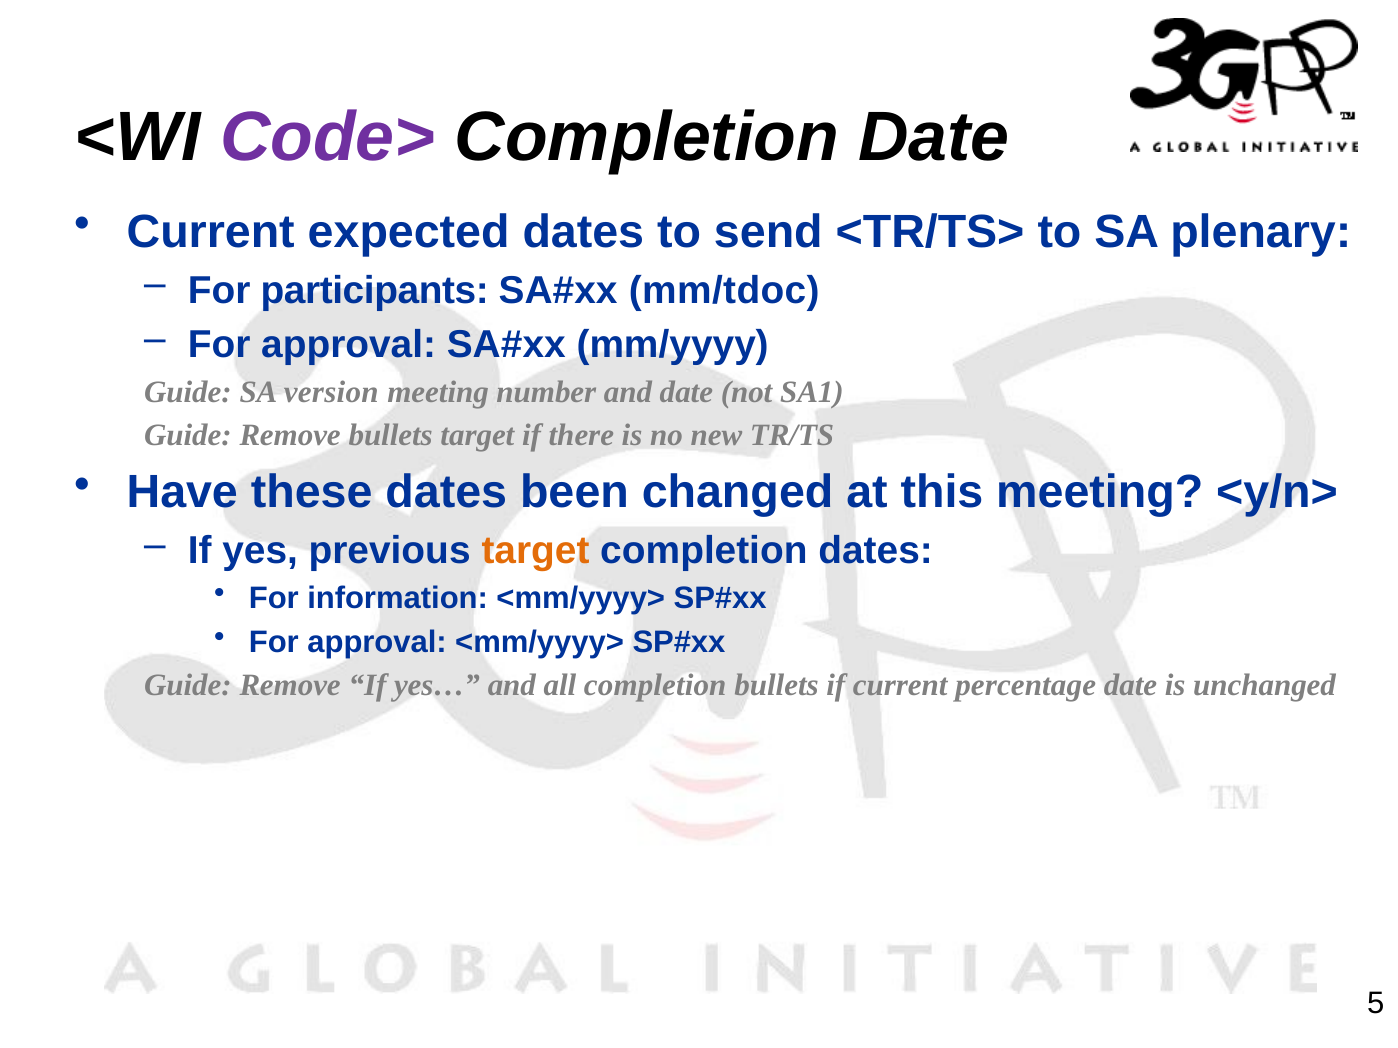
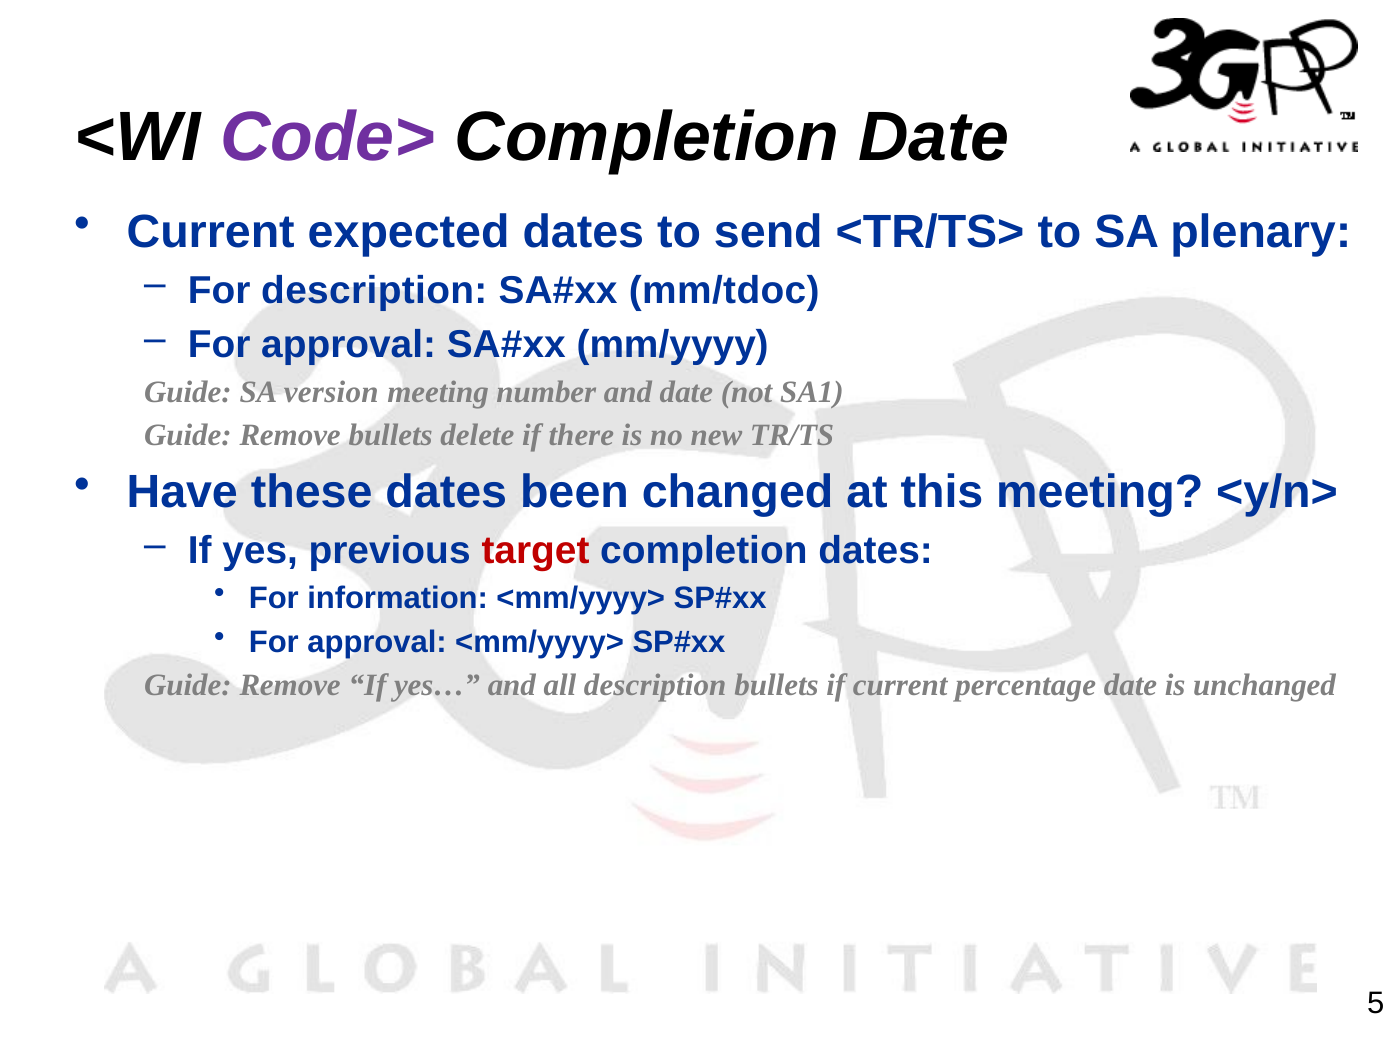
For participants: participants -> description (374, 290)
bullets target: target -> delete (477, 436)
target colour: orange -> red (535, 551)
all completion: completion -> description (655, 686)
